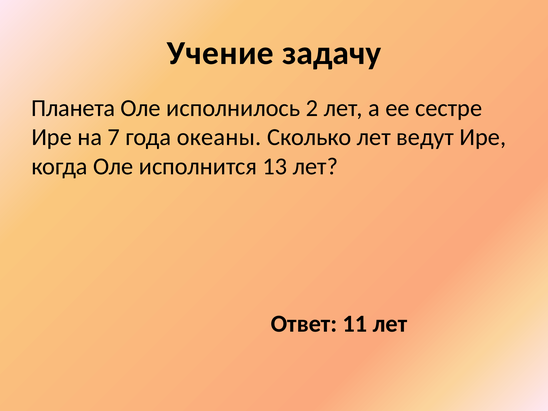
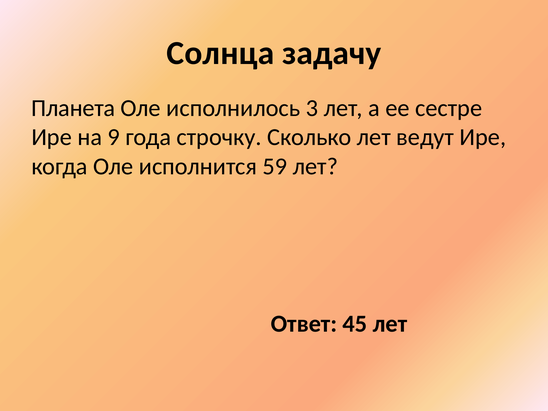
Учение: Учение -> Солнца (220, 53)
2: 2 -> 3 (312, 108)
7: 7 -> 9 (114, 137)
океаны: океаны -> строчку (219, 137)
13: 13 -> 59 (275, 166)
11: 11 -> 45 (355, 324)
